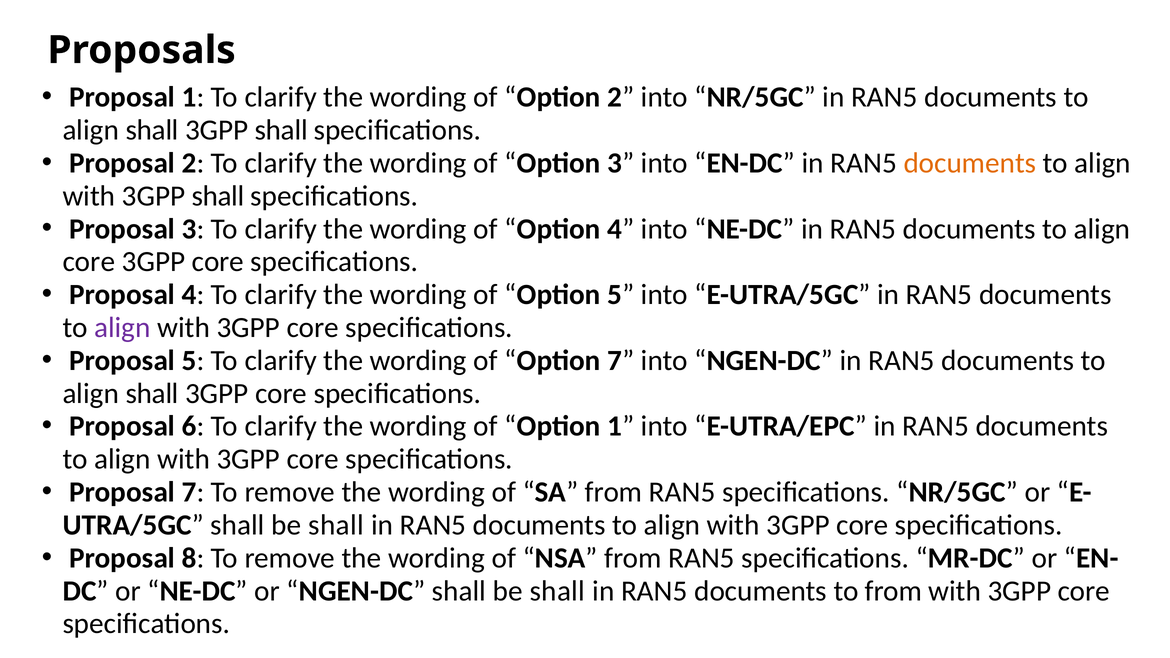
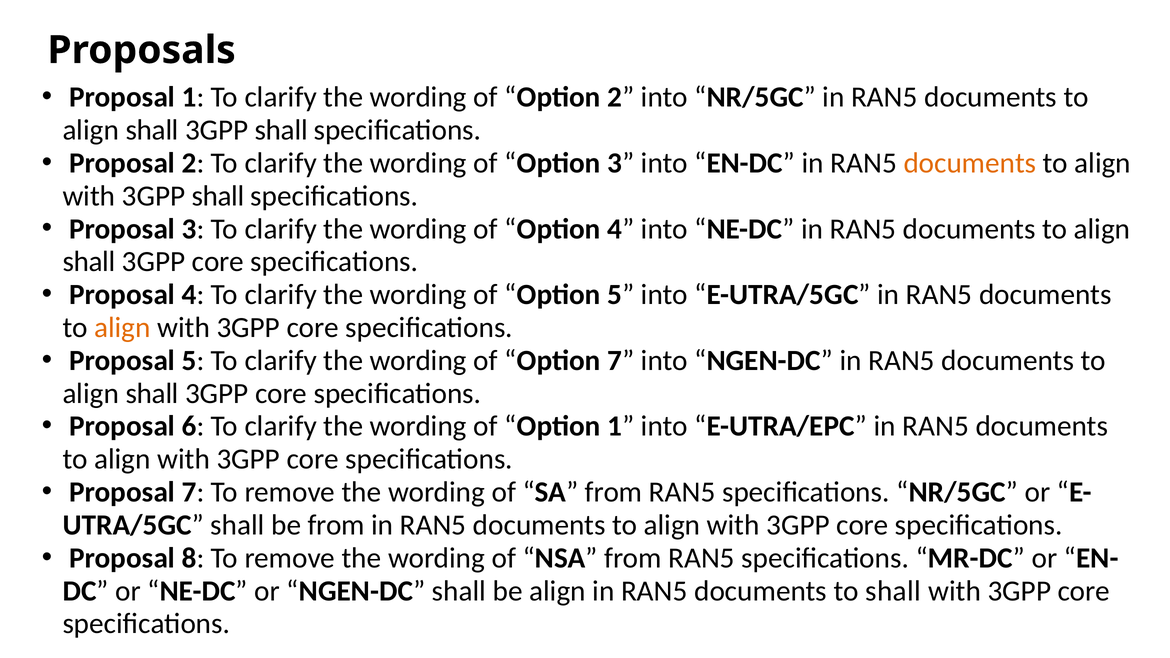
core: core -> shall (89, 262)
align colour: purple -> orange (122, 328)
shall: shall -> from (336, 525)
NGEN-DC shall be shall: shall -> align (557, 591)
to from: from -> shall (893, 591)
